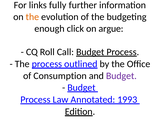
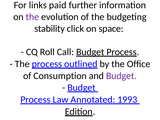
fully: fully -> paid (58, 5)
the colour: orange -> purple (32, 17)
enough: enough -> stability (50, 29)
argue: argue -> space (111, 29)
